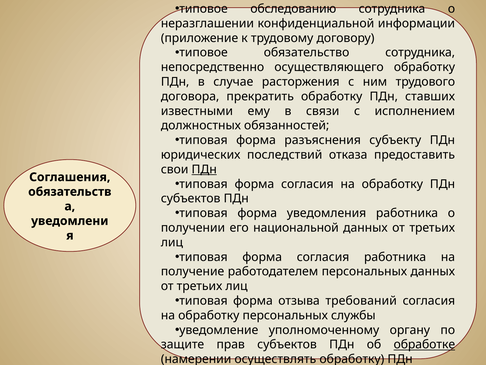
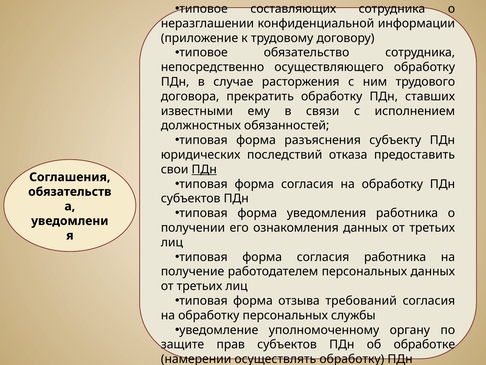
обследованию: обследованию -> составляющих (293, 9)
национальной: национальной -> ознакомления (296, 228)
обработке underline: present -> none (424, 344)
